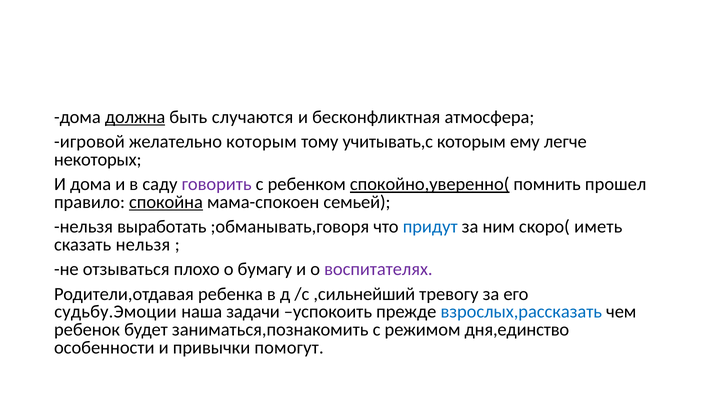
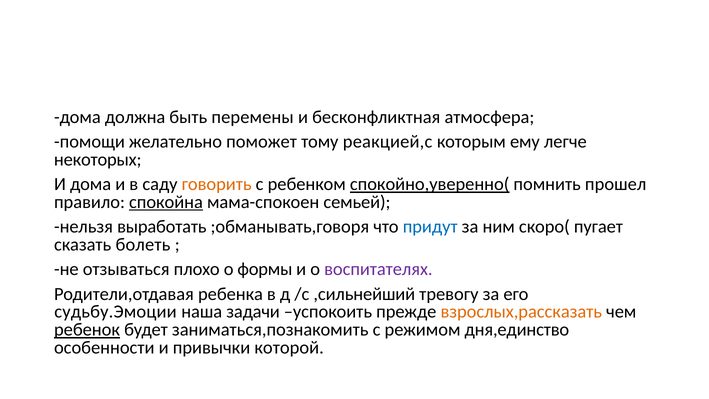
должна underline: present -> none (135, 117)
случаются: случаются -> перемены (253, 117)
игровой: игровой -> помощи (89, 142)
желательно которым: которым -> поможет (262, 142)
учитывать,с: учитывать,с -> реакцией,с (388, 142)
говорить colour: purple -> orange (217, 184)
иметь: иметь -> пугает (598, 227)
сказать нельзя: нельзя -> болеть (143, 245)
бумагу: бумагу -> формы (265, 269)
взрослых,рассказать colour: blue -> orange (521, 312)
ребенок underline: none -> present (87, 330)
помогут: помогут -> которой (289, 348)
